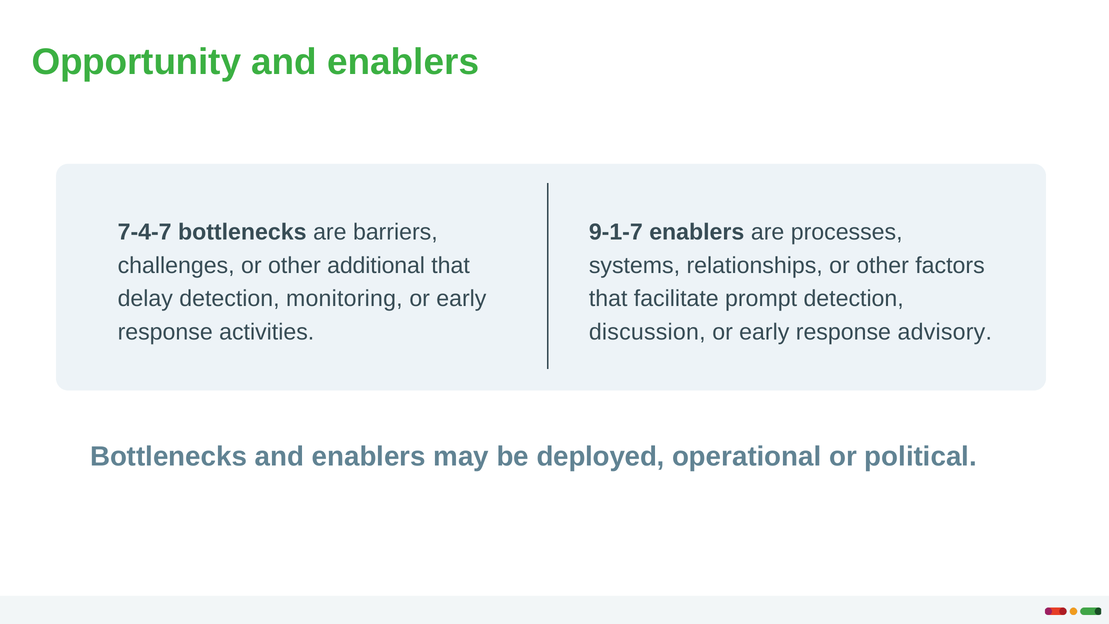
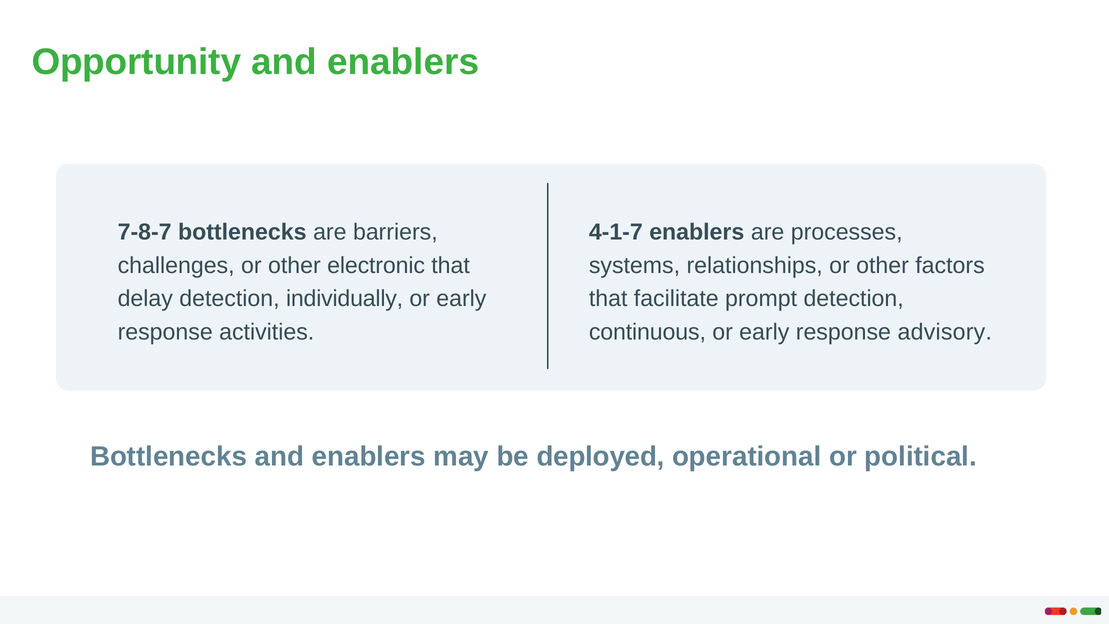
7-4-7: 7-4-7 -> 7-8-7 (145, 232)
9-1-7: 9-1-7 -> 4-1-7 (616, 232)
additional: additional -> electronic (376, 265)
monitoring: monitoring -> individually (345, 299)
discussion: discussion -> continuous (647, 332)
